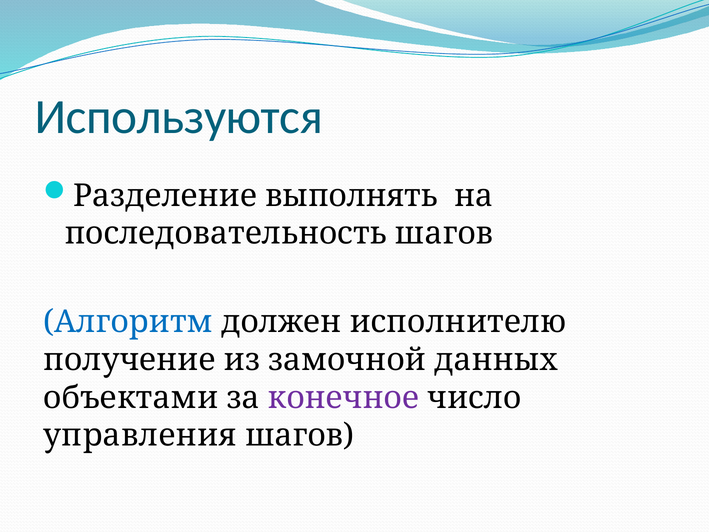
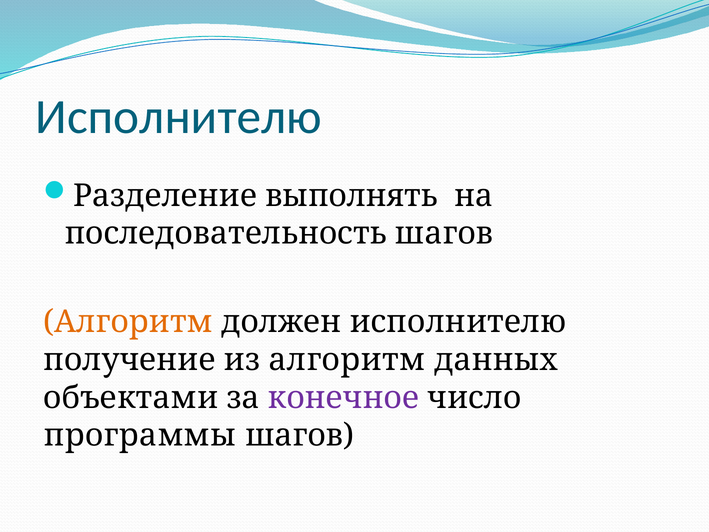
Используются: Используются -> Исполнителю (179, 117)
Алгоритм colour: blue -> orange (128, 322)
из замочной: замочной -> алгоритм (347, 360)
управления: управления -> программы (140, 435)
